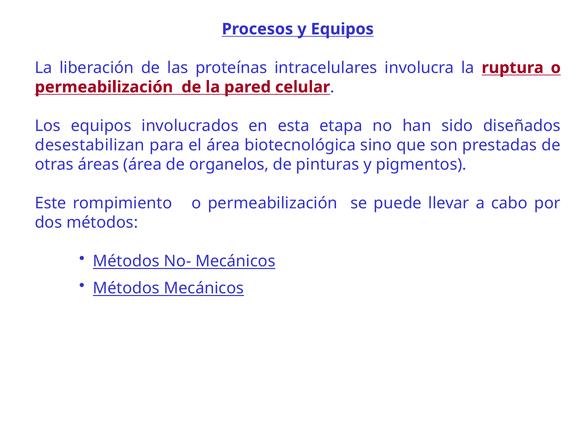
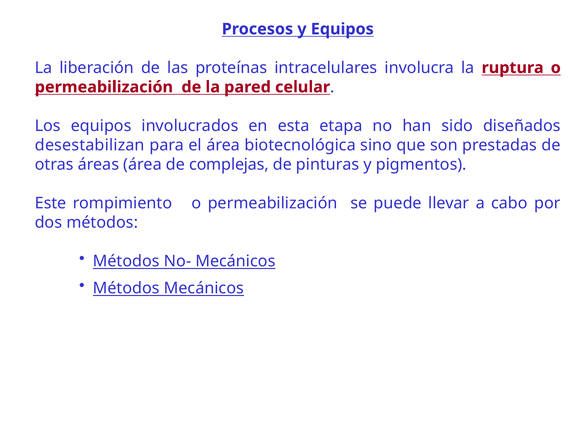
organelos: organelos -> complejas (229, 165)
